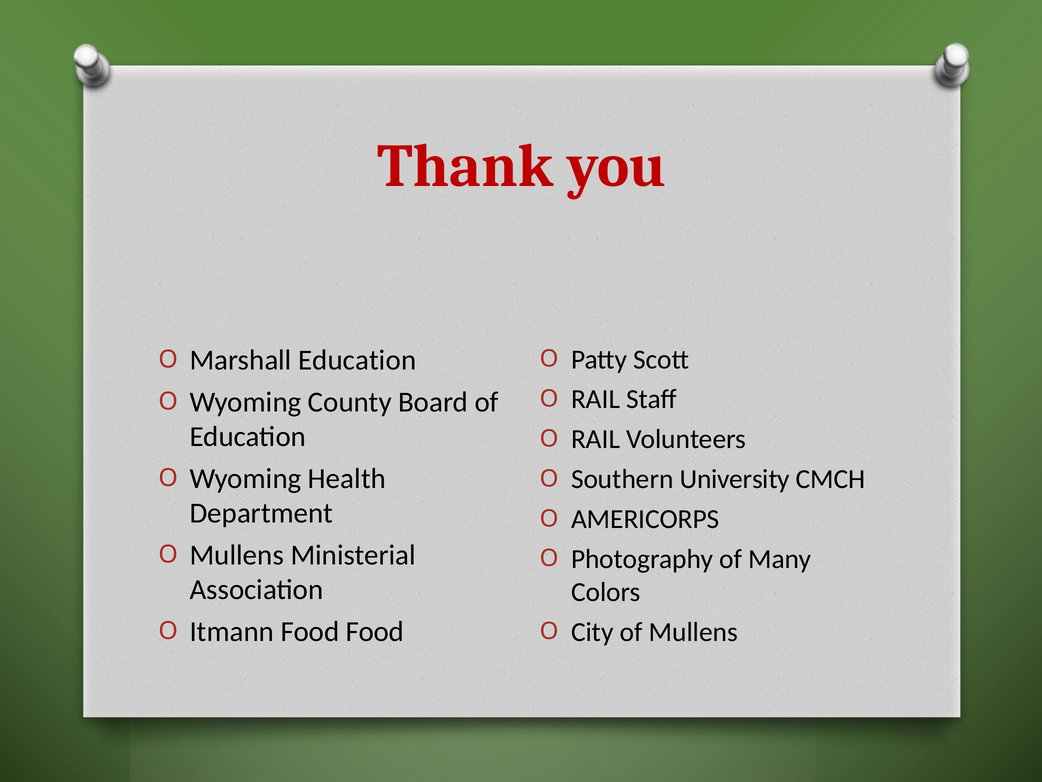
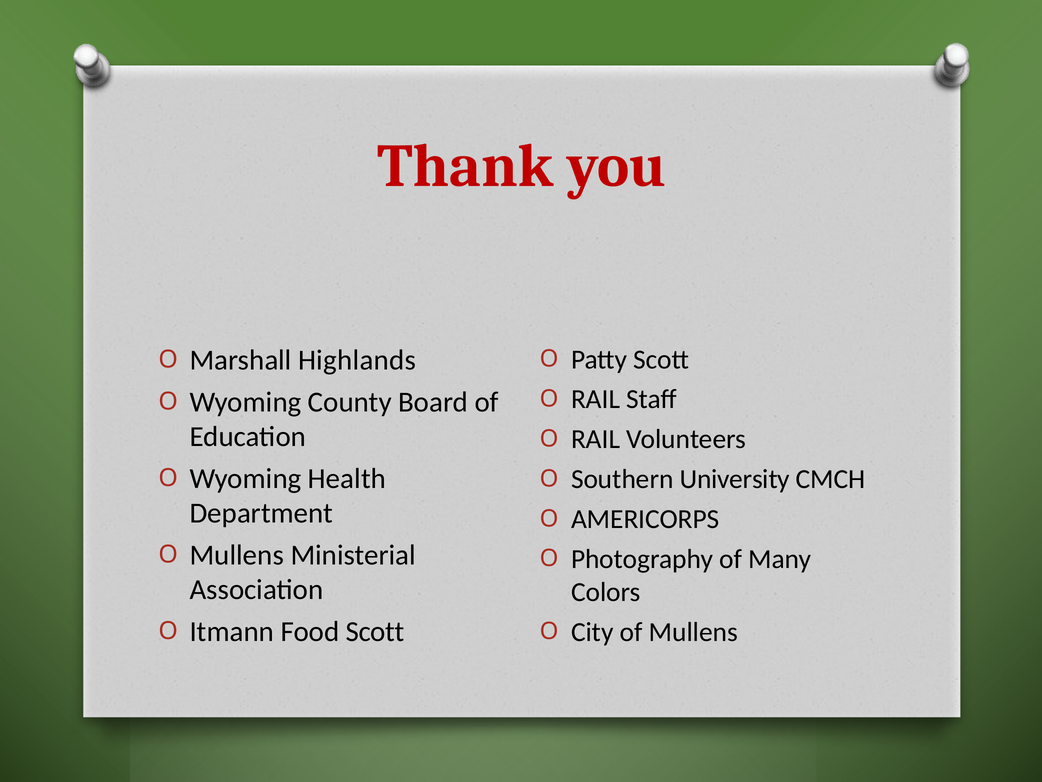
Marshall Education: Education -> Highlands (357, 360)
Food Food: Food -> Scott (375, 631)
